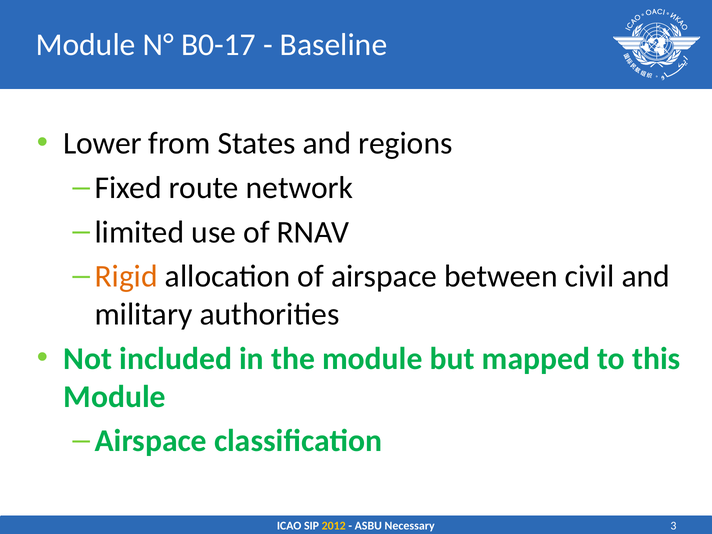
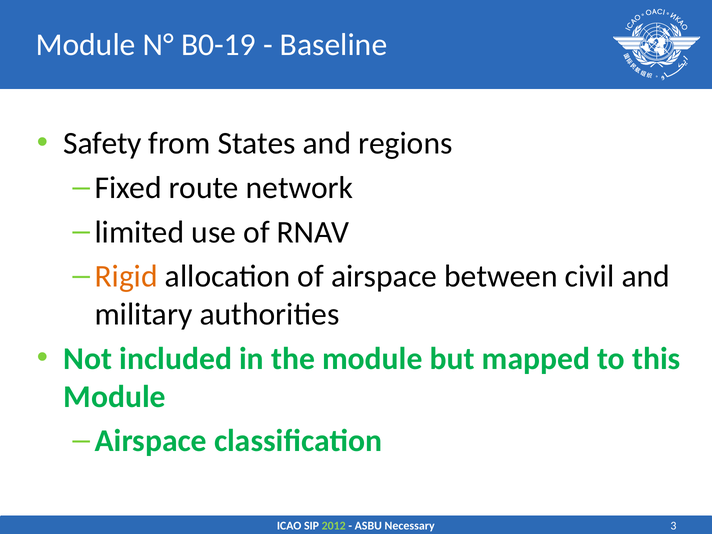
B0-17: B0-17 -> B0-19 (219, 45)
Lower: Lower -> Safety (102, 143)
2012 colour: yellow -> light green (334, 526)
